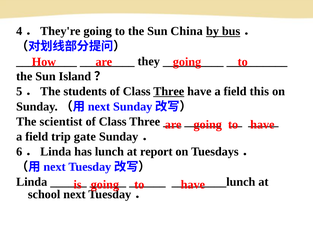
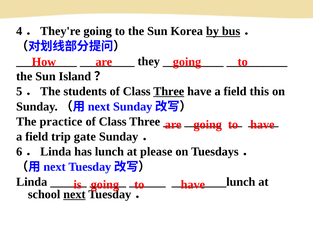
China: China -> Korea (187, 31)
scientist: scientist -> practice (61, 121)
report: report -> please (156, 152)
next underline: none -> present (74, 194)
